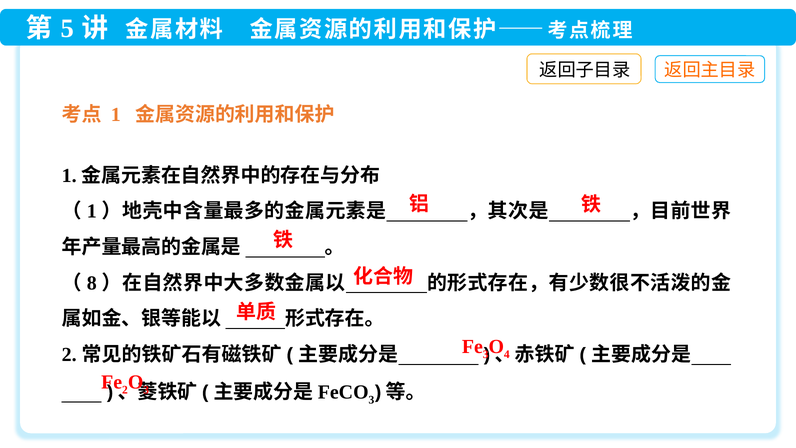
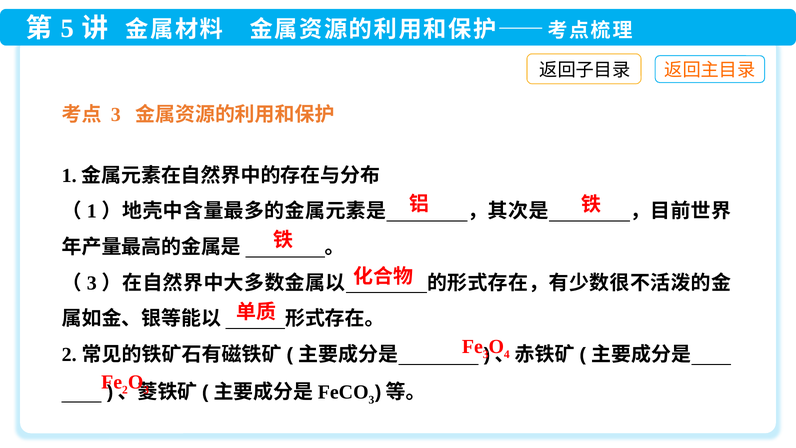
1: 1 -> 3 (116, 115)
8: 8 -> 3 (92, 283)
